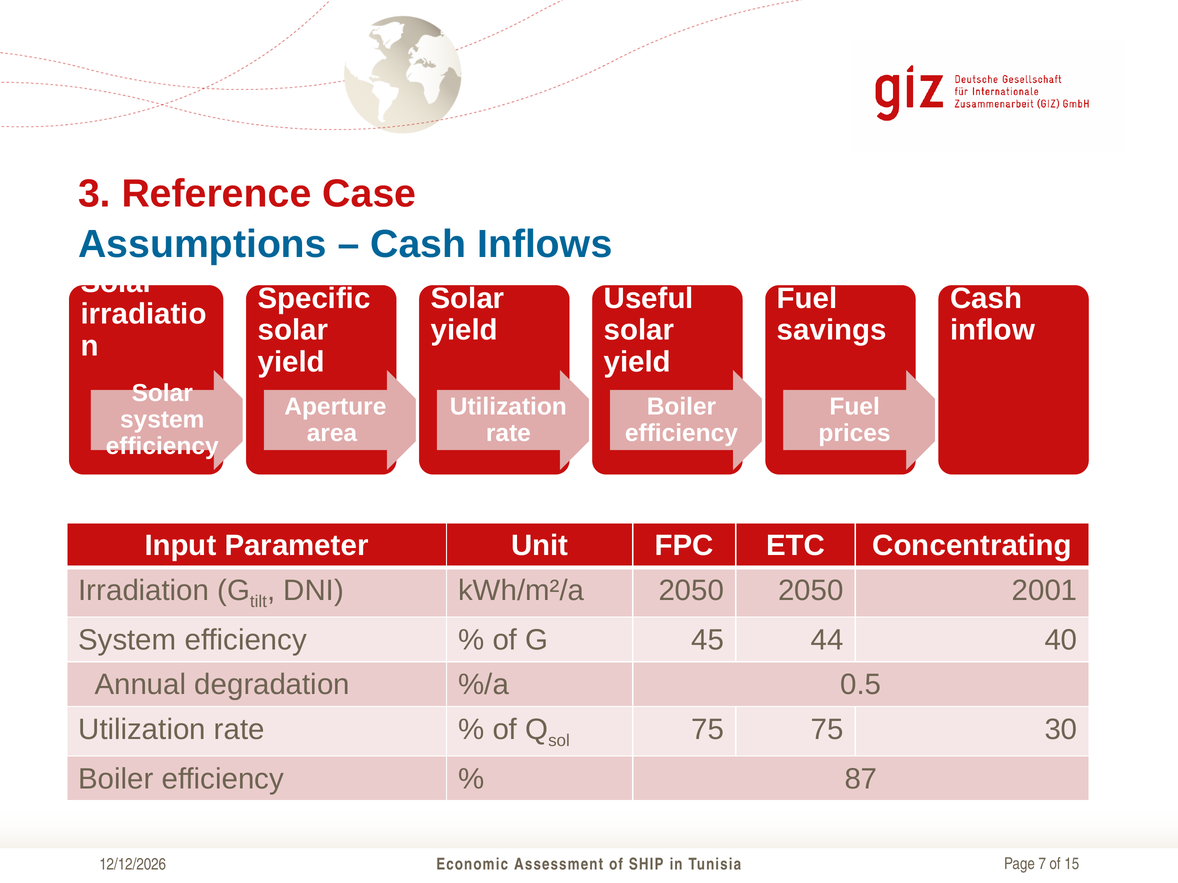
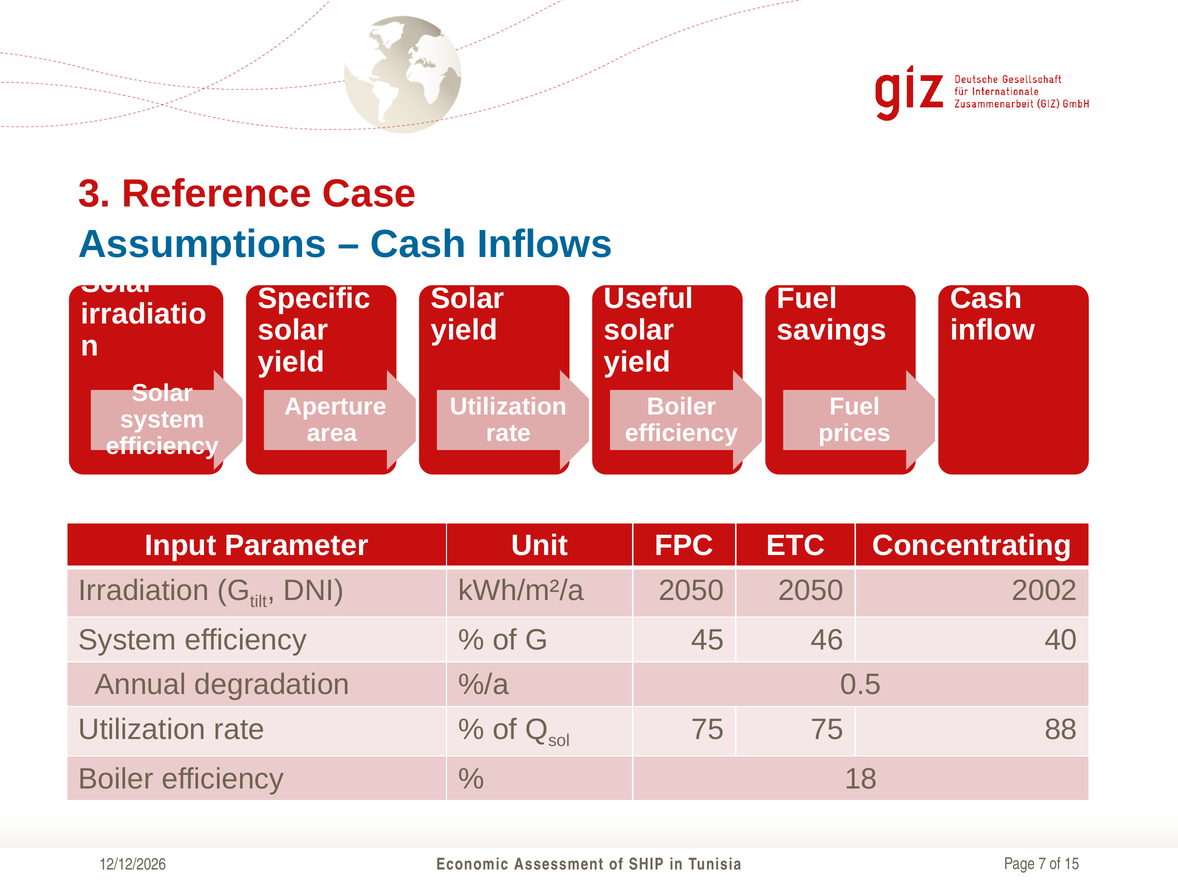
2001: 2001 -> 2002 (1045, 591)
44: 44 -> 46 (827, 640)
30: 30 -> 88 (1061, 730)
87: 87 -> 18 (861, 779)
